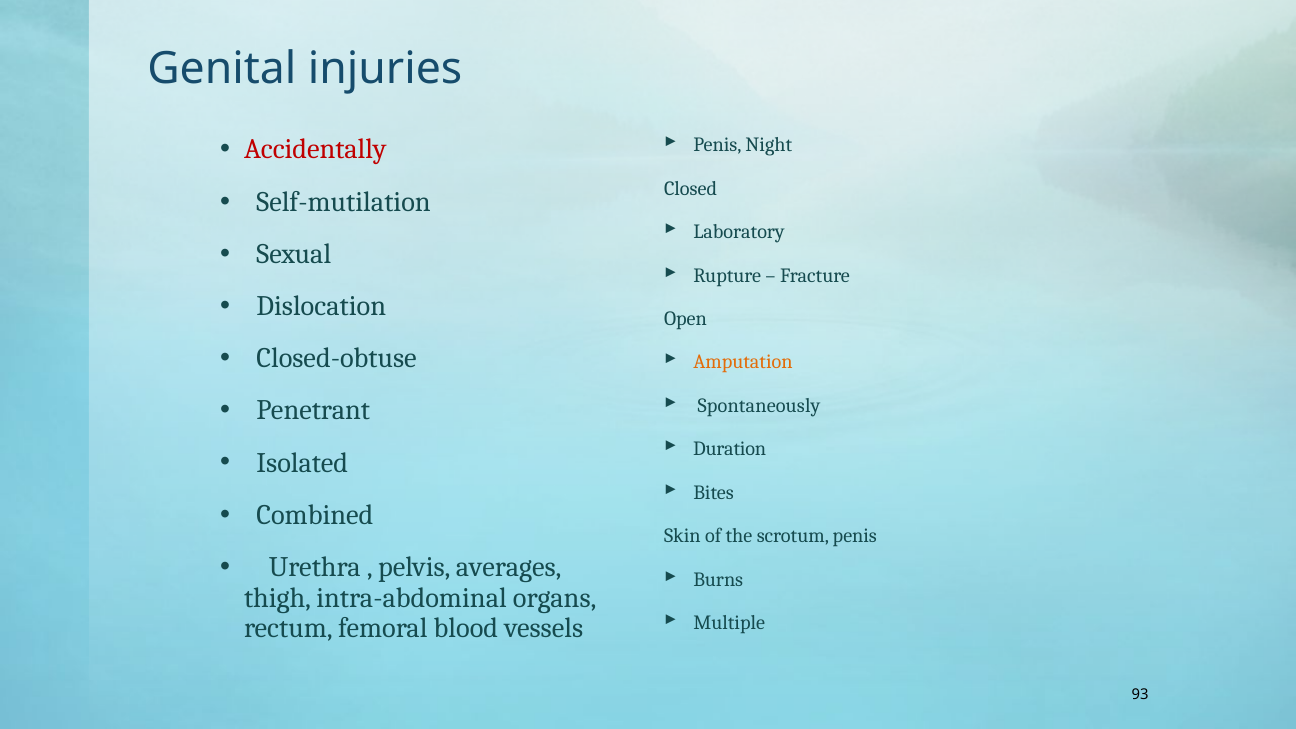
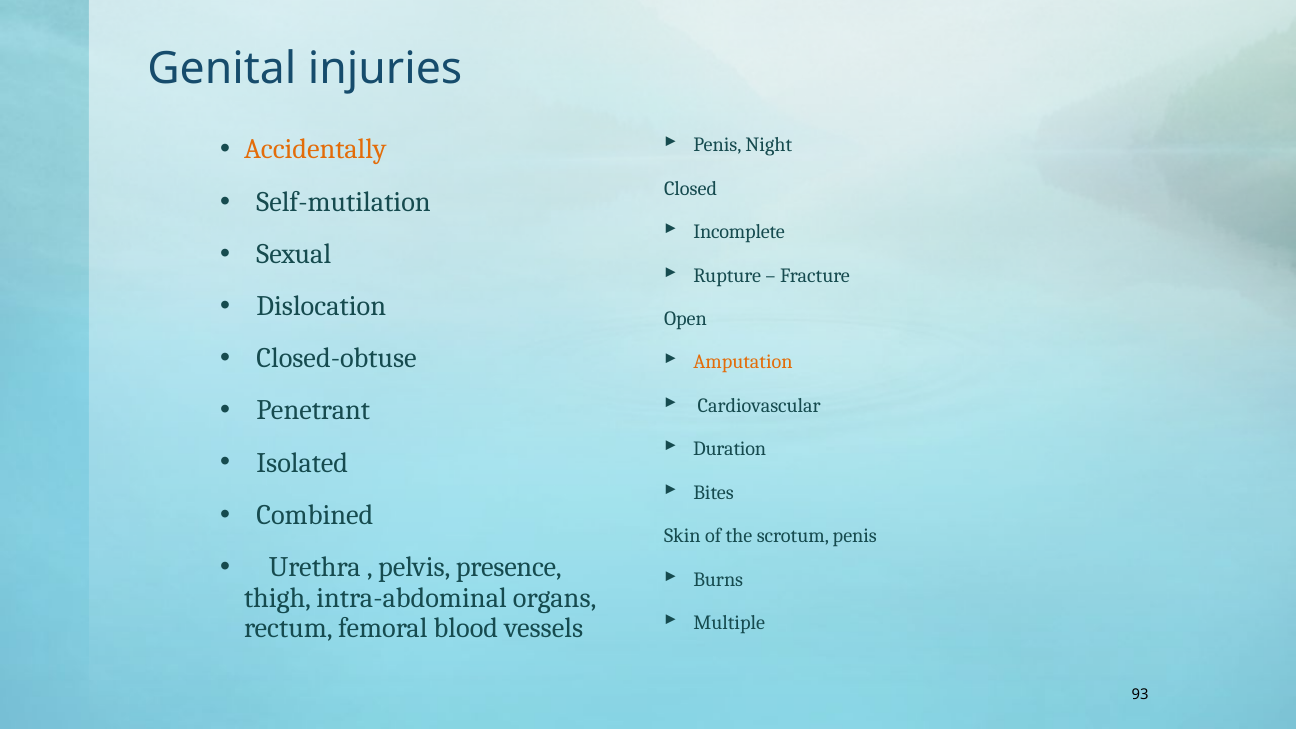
Accidentally colour: red -> orange (315, 150)
Laboratory: Laboratory -> Incomplete (739, 232)
Spontaneously: Spontaneously -> Cardiovascular (759, 406)
averages: averages -> presence (509, 567)
